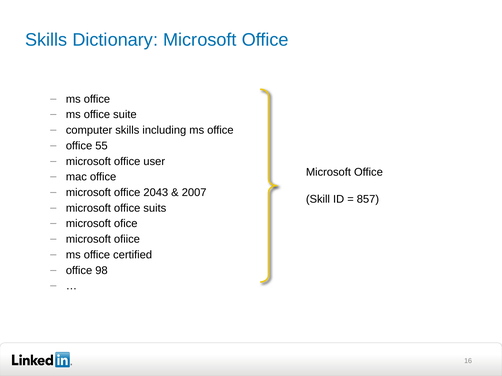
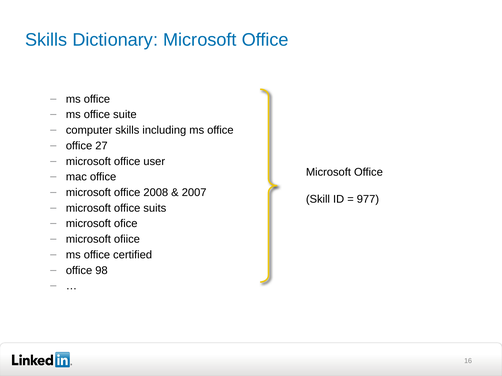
55: 55 -> 27 (101, 146)
2043: 2043 -> 2008 (156, 193)
857: 857 -> 977 (368, 199)
